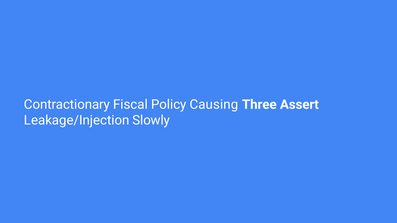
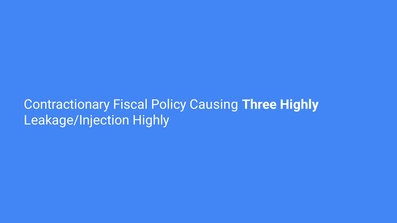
Three Assert: Assert -> Highly (299, 105)
Leakage/Injection Slowly: Slowly -> Highly (151, 121)
